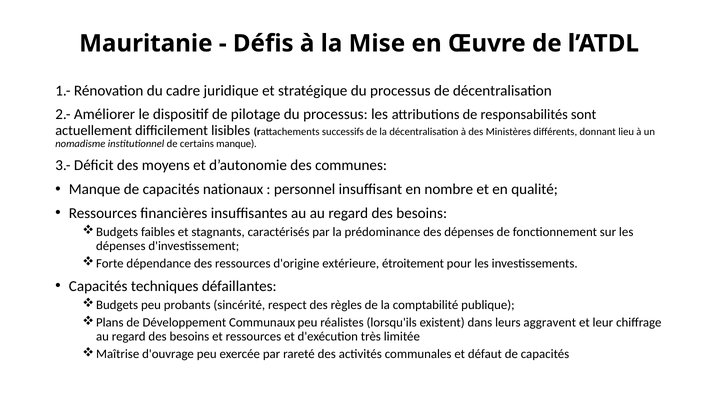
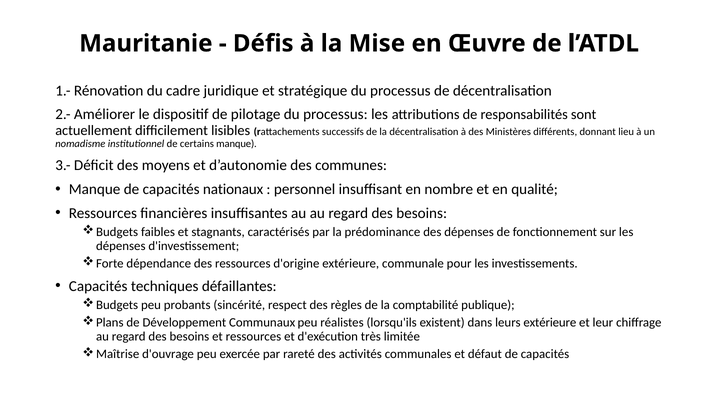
étroitement: étroitement -> communale (413, 263)
leurs aggravent: aggravent -> extérieure (550, 322)
